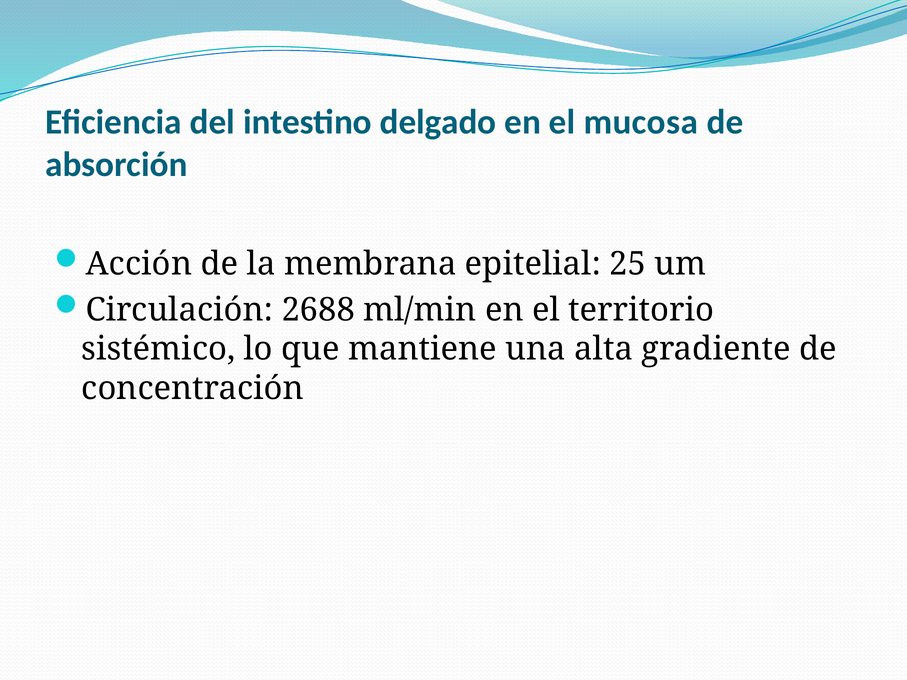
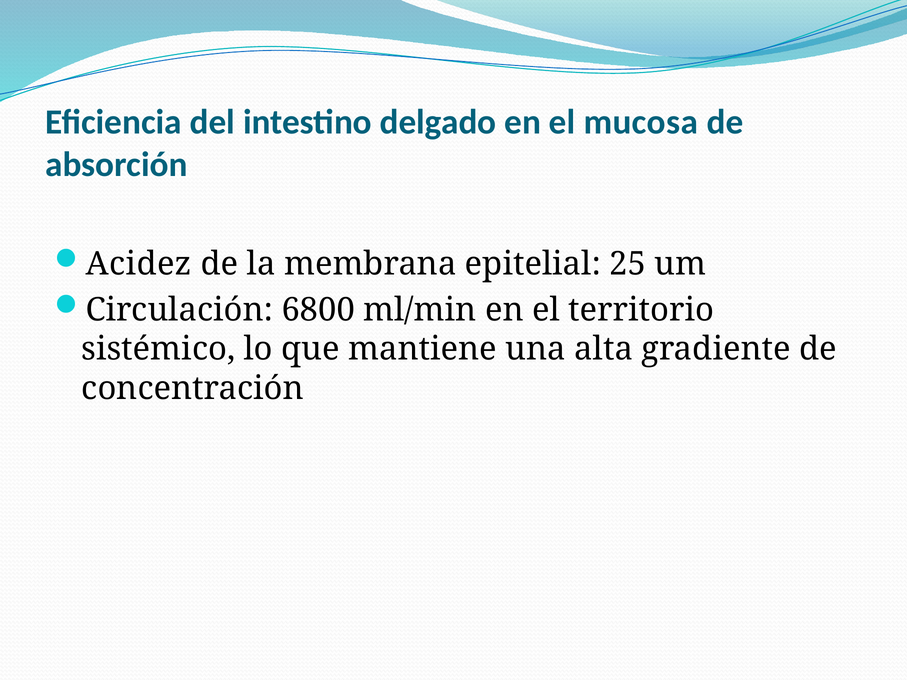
Acción: Acción -> Acidez (139, 264)
2688: 2688 -> 6800 (318, 310)
